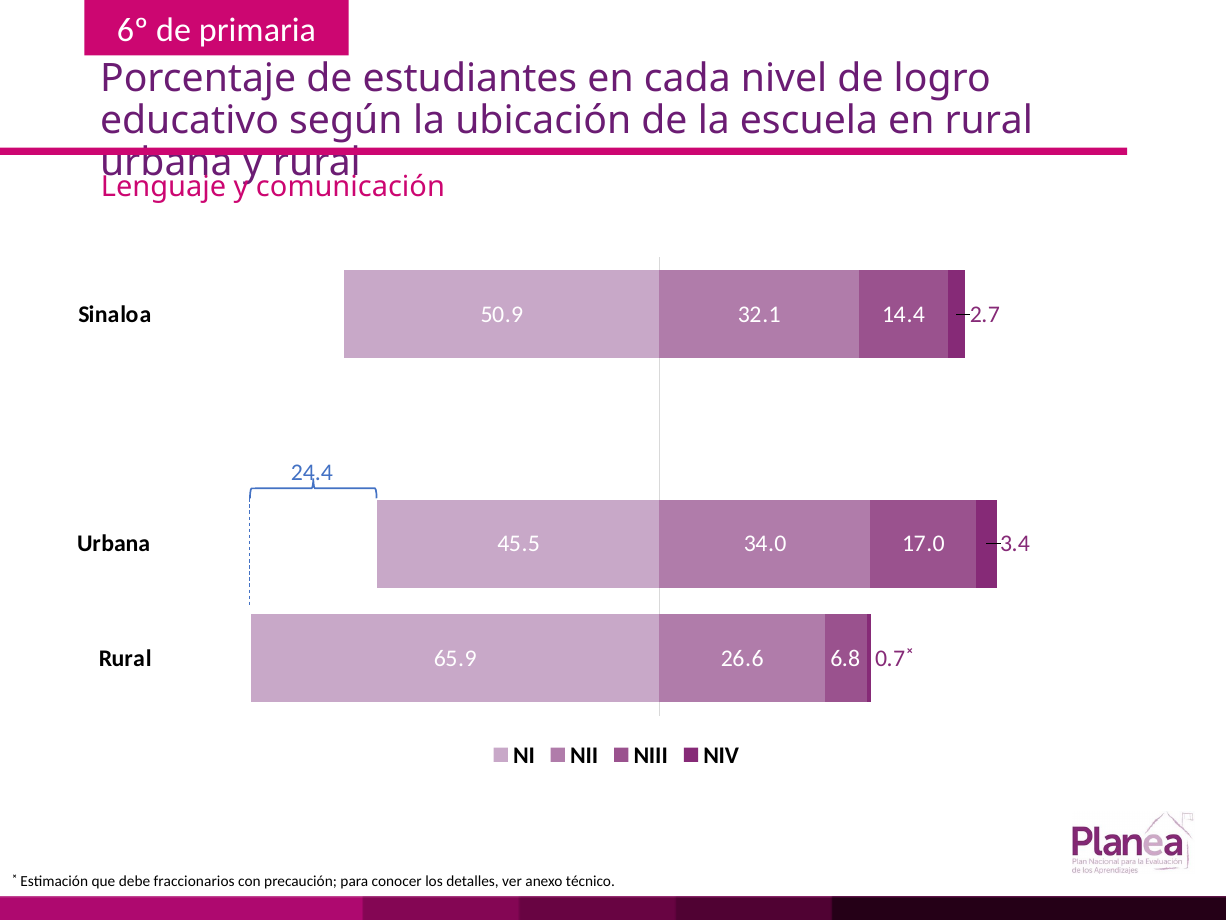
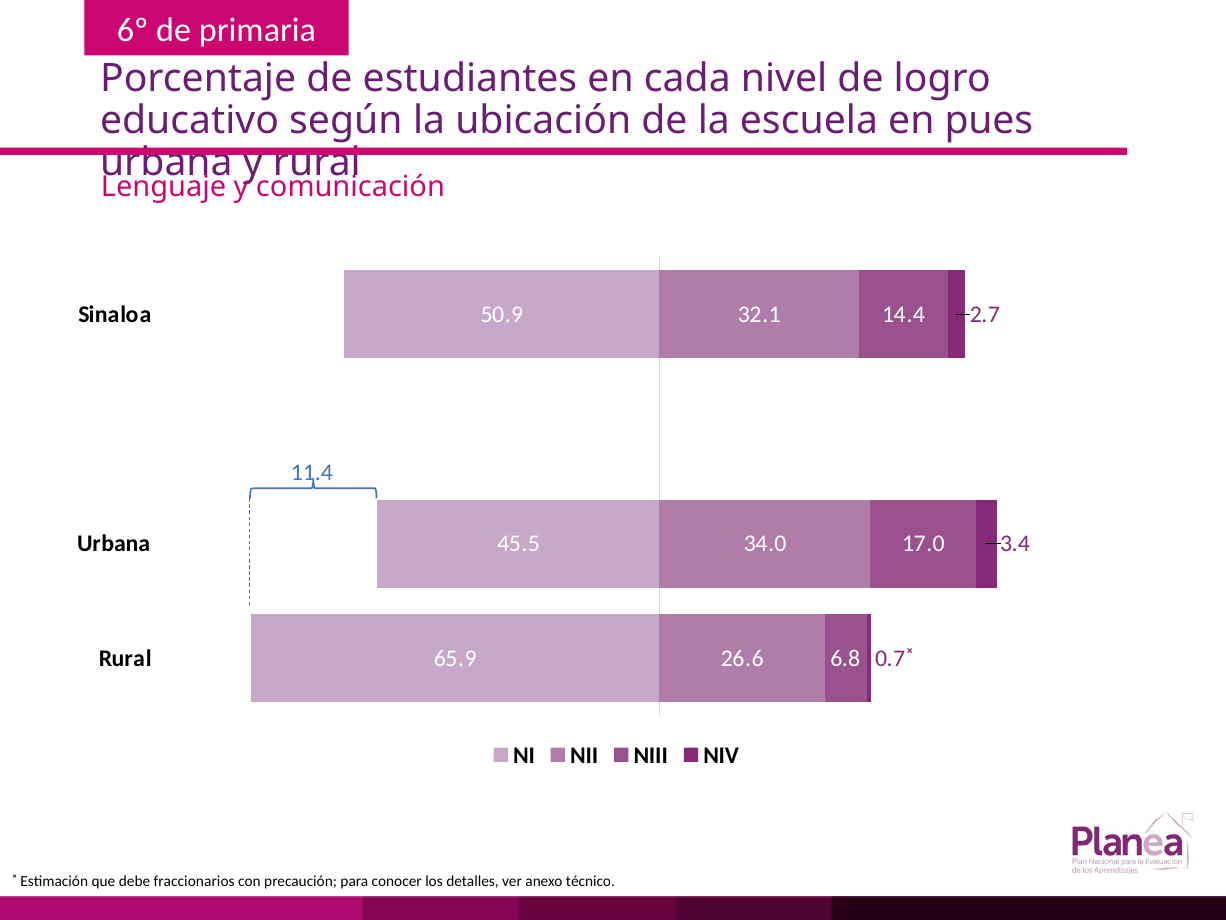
en rural: rural -> pues (989, 120)
24.4: 24.4 -> 11.4 (312, 473)
